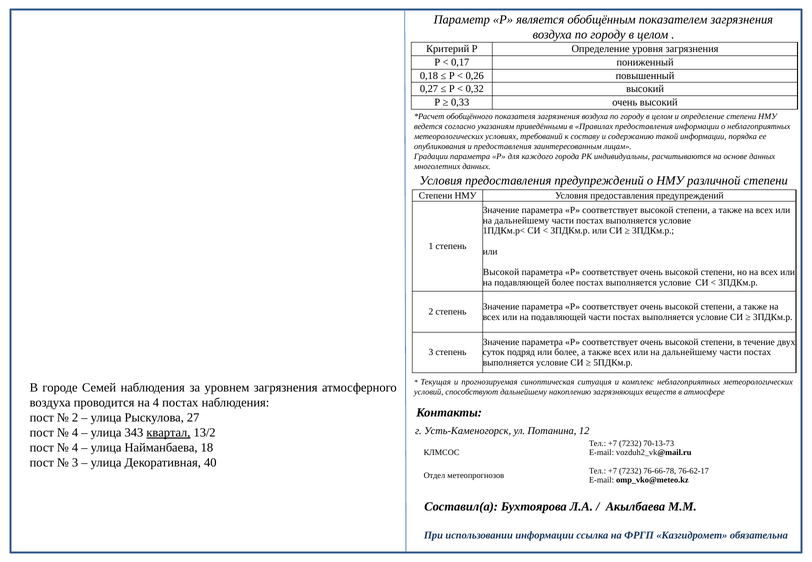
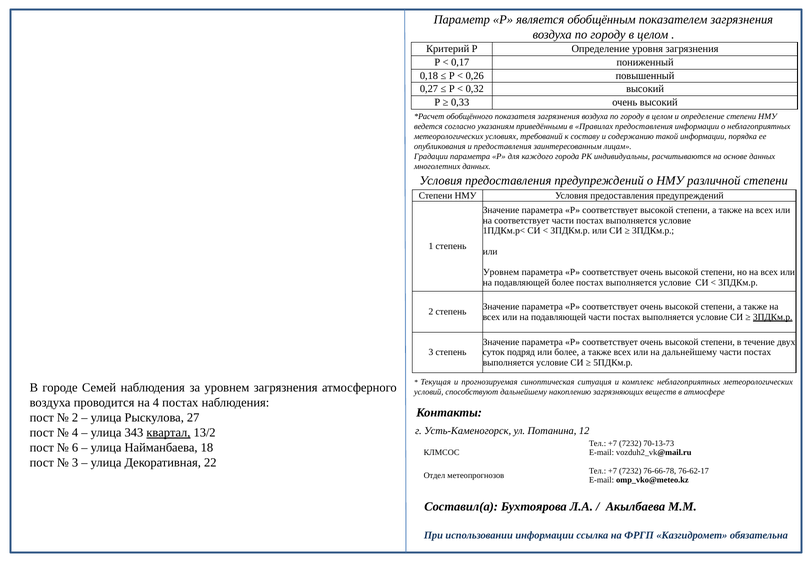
дальнейшему: дальнейшему -> соответствует (522, 220)
Высокой: Высокой -> Уровнем (501, 272)
3ПДКм.р underline: none -> present (773, 317)
4: 4 -> 6 (75, 448)
40: 40 -> 22 (210, 463)
